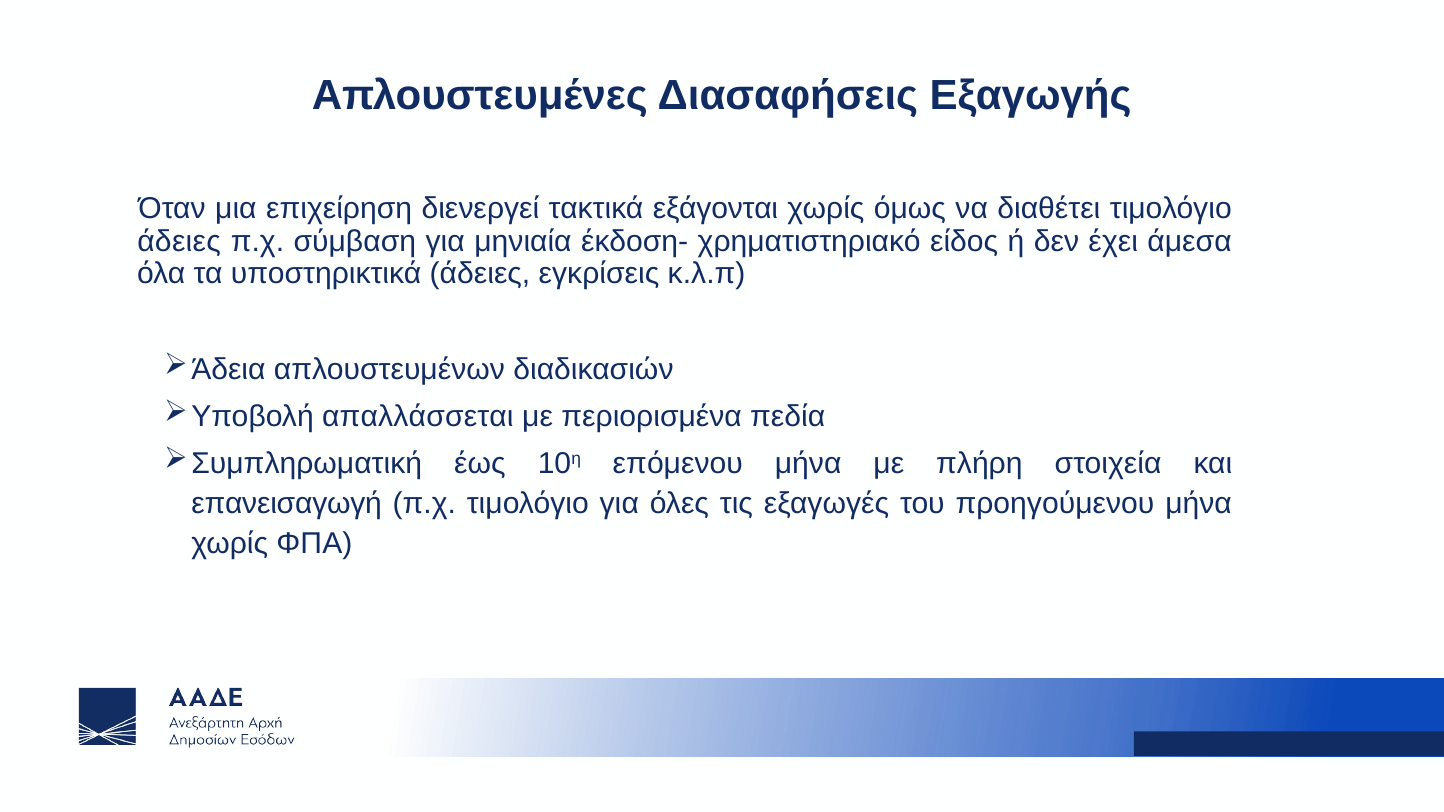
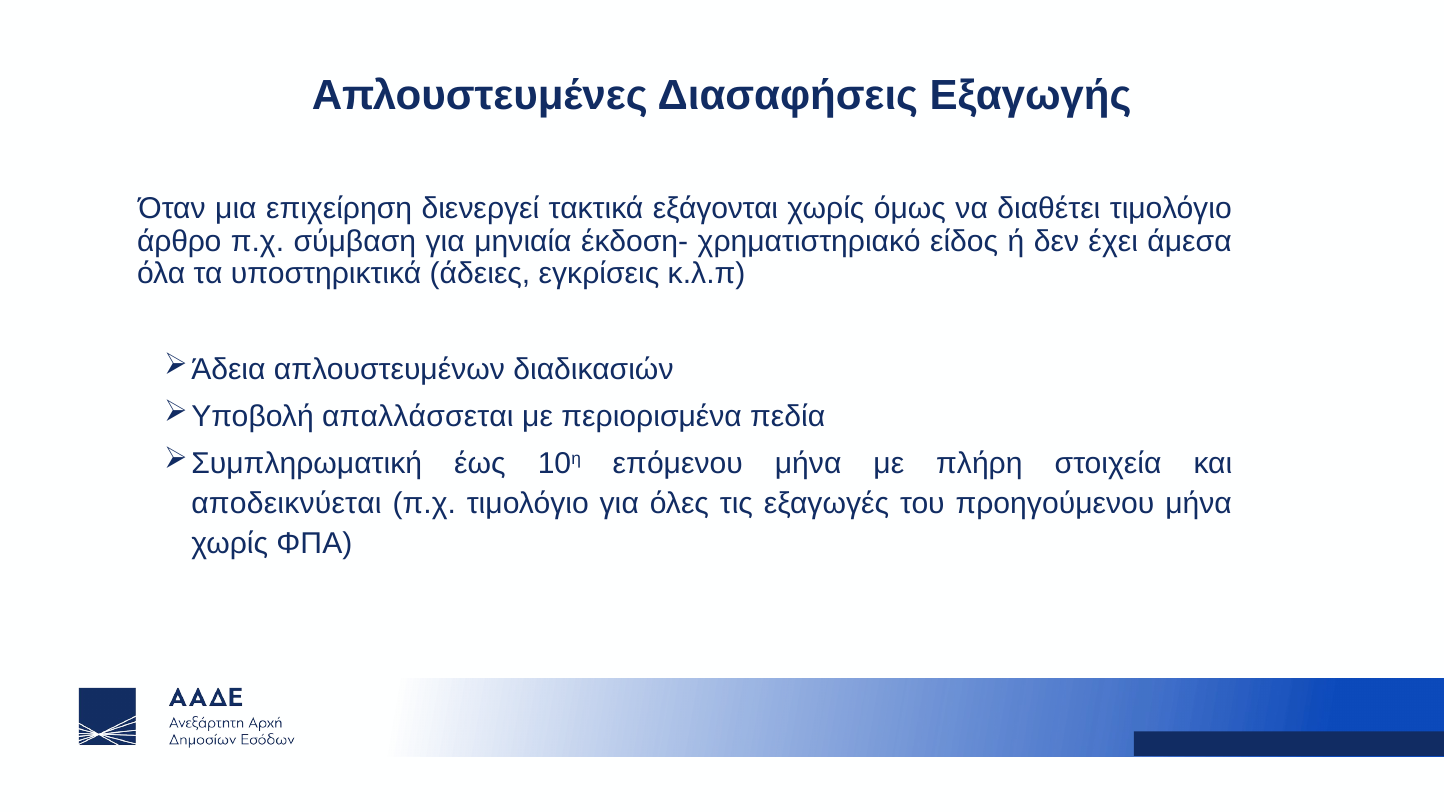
άδειες: άδειες -> άρθρο (179, 242)
επανεισαγωγή: επανεισαγωγή -> αποδεικνύεται (286, 504)
